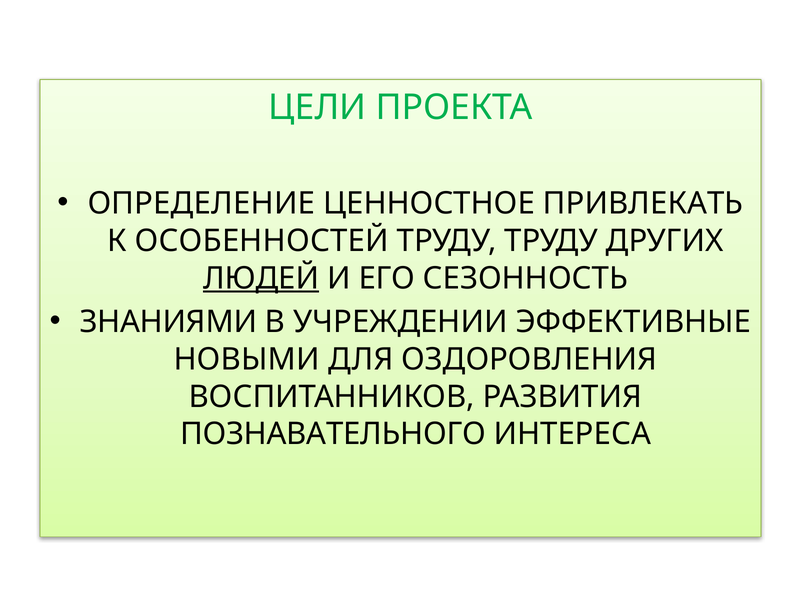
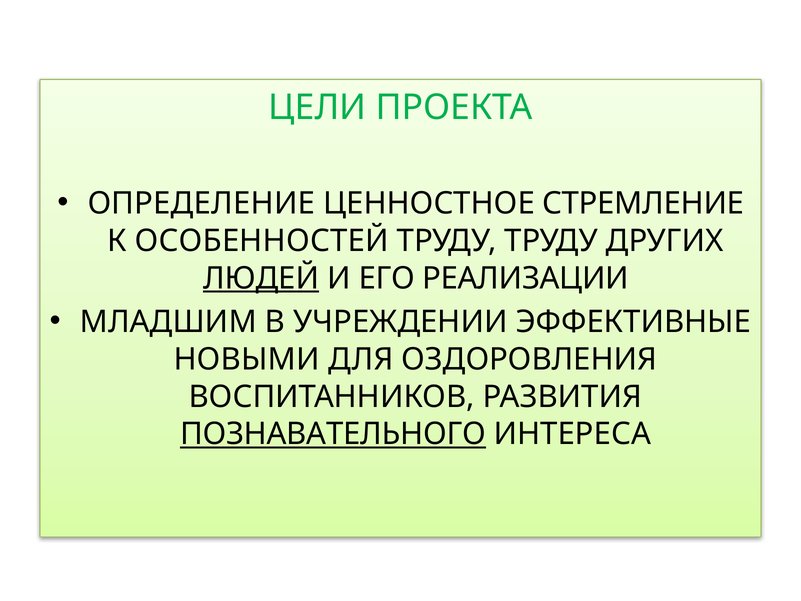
ПРИВЛЕКАТЬ: ПРИВЛЕКАТЬ -> СТРЕМЛЕНИЕ (643, 203)
СЕЗОННОСТЬ: СЕЗОННОСТЬ -> РЕАЛИЗАЦИИ (526, 278)
ЗНАНИЯМИ: ЗНАНИЯМИ -> МЛАДШИМ (168, 322)
ПОЗНАВАТЕЛЬНОГО underline: none -> present (333, 434)
